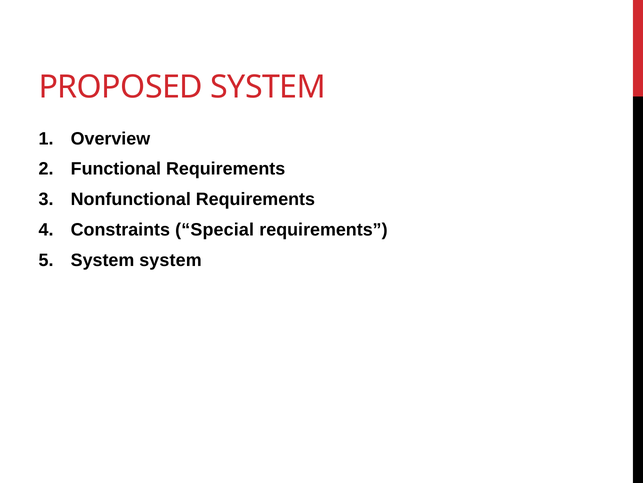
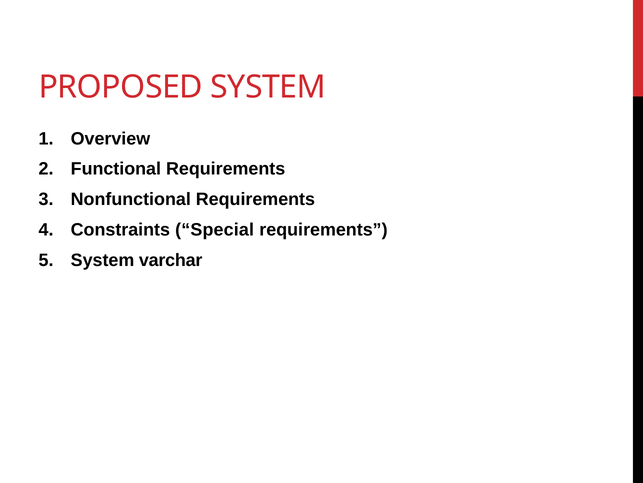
System system: system -> varchar (171, 260)
